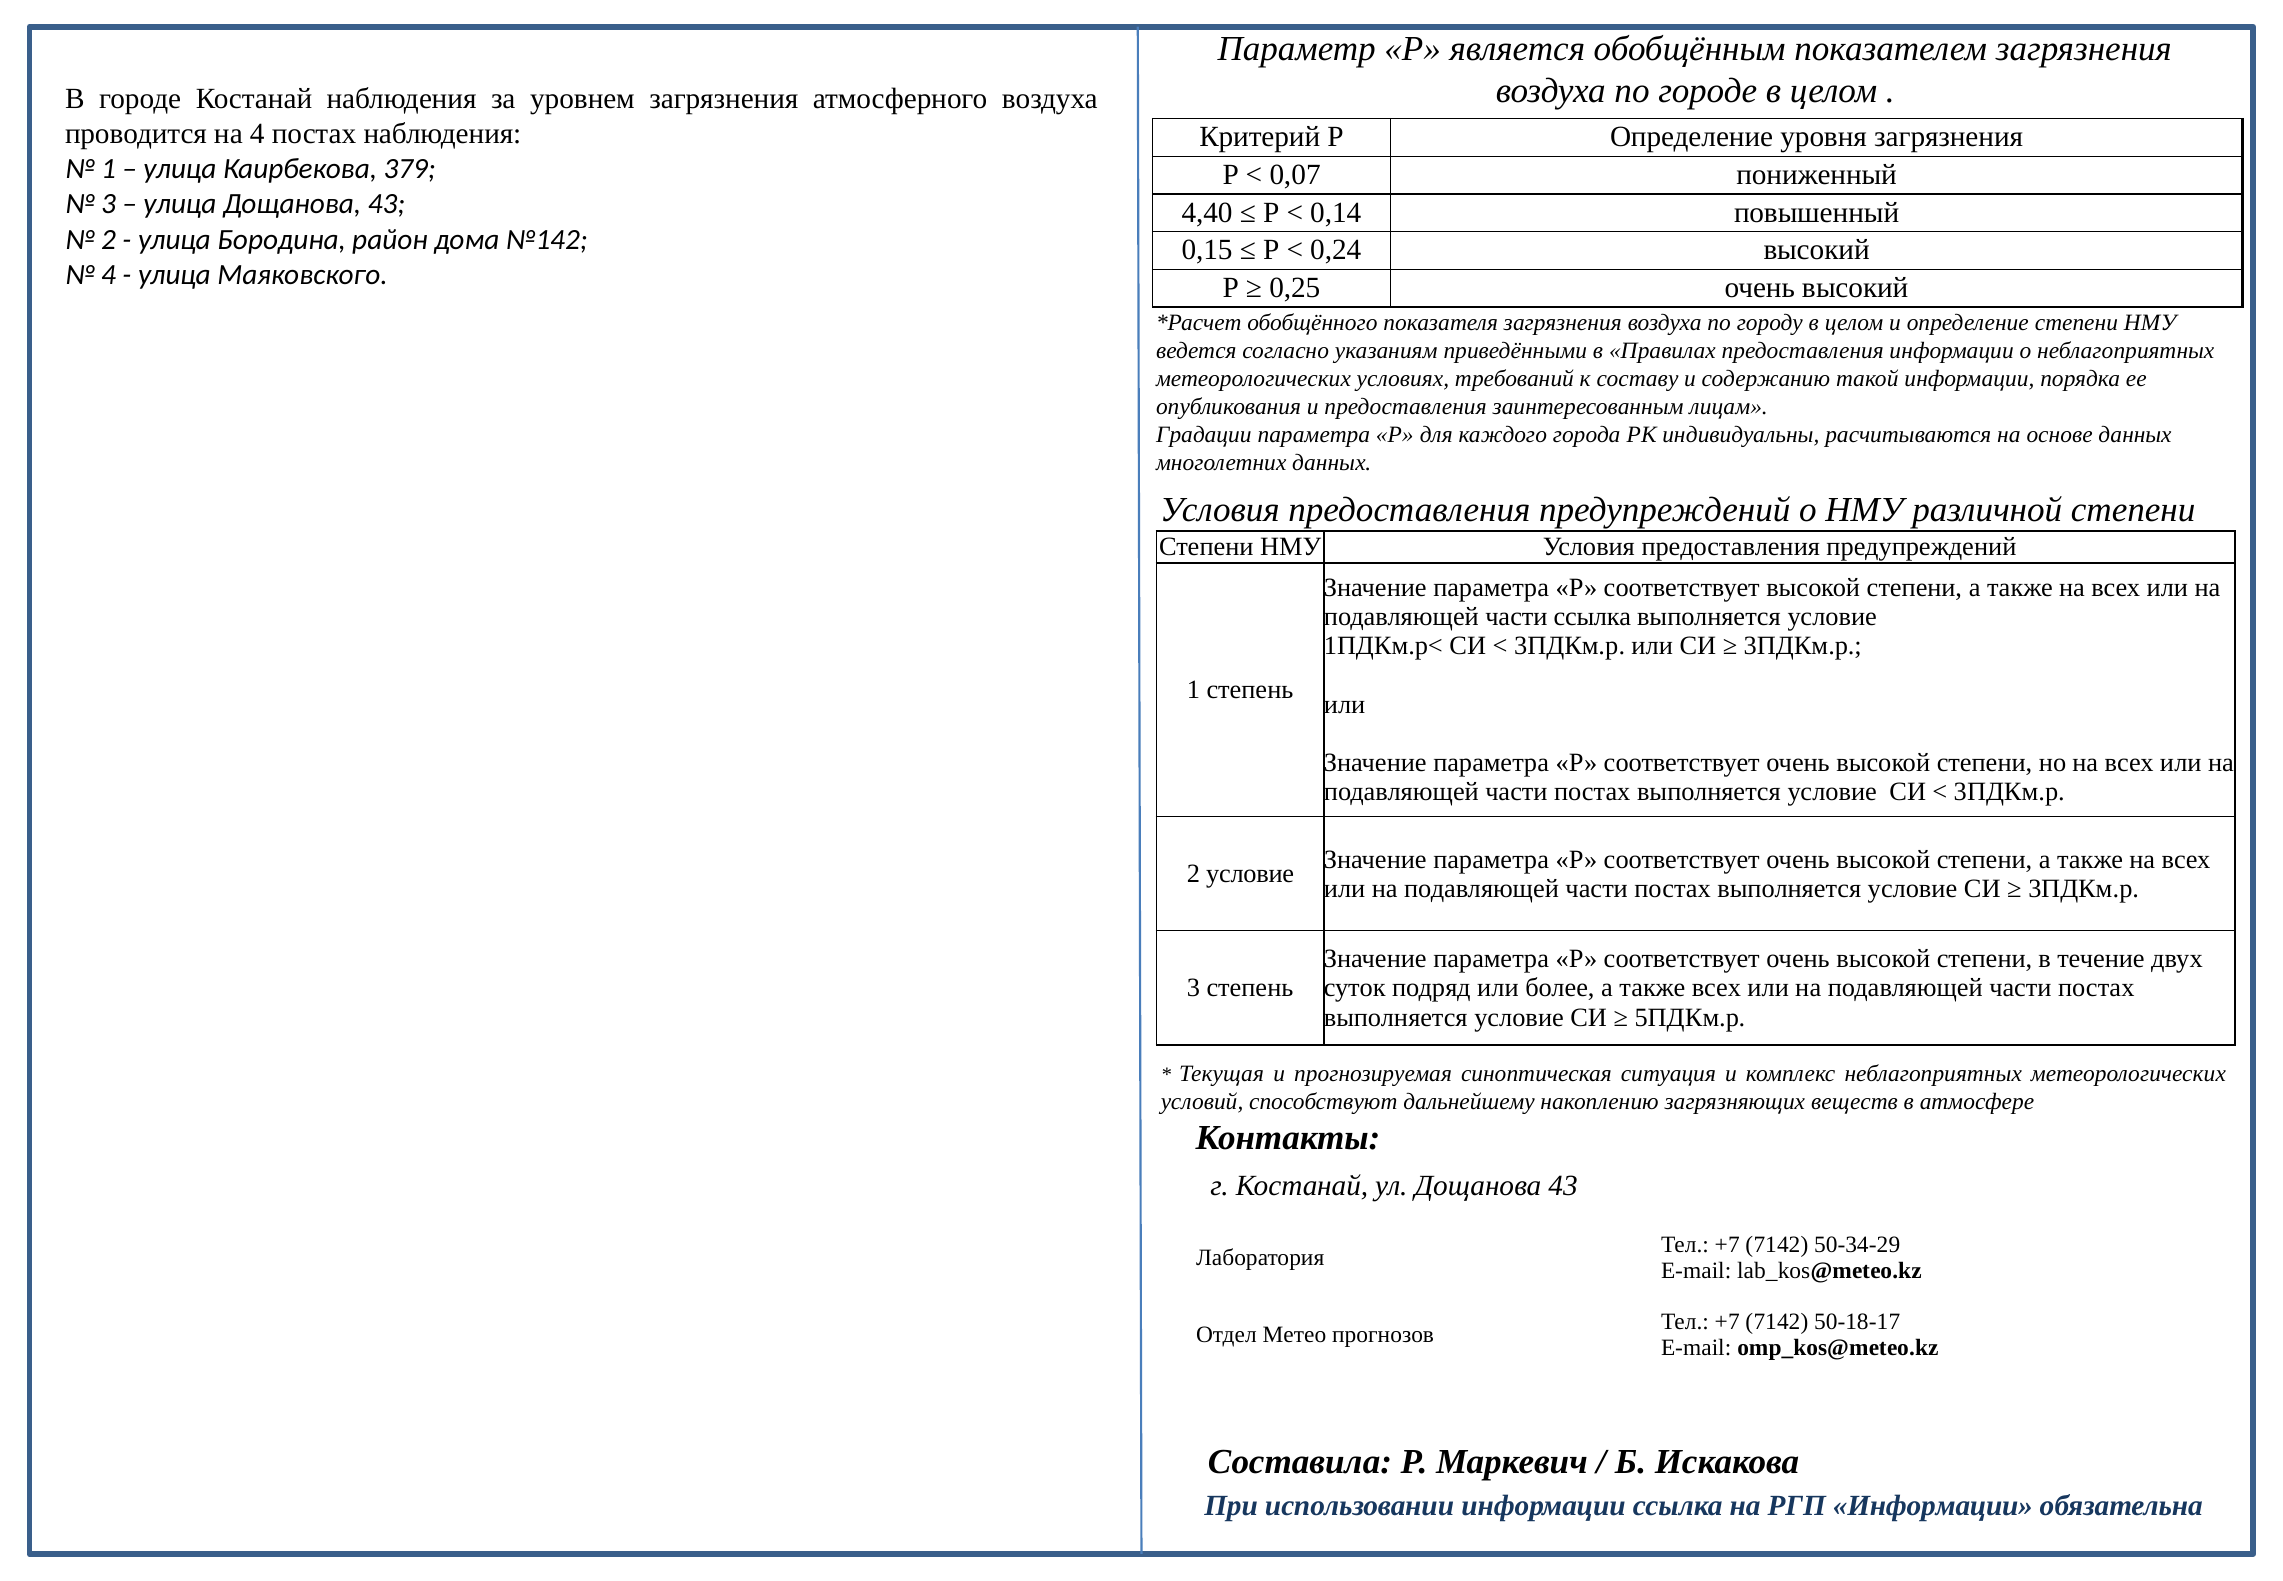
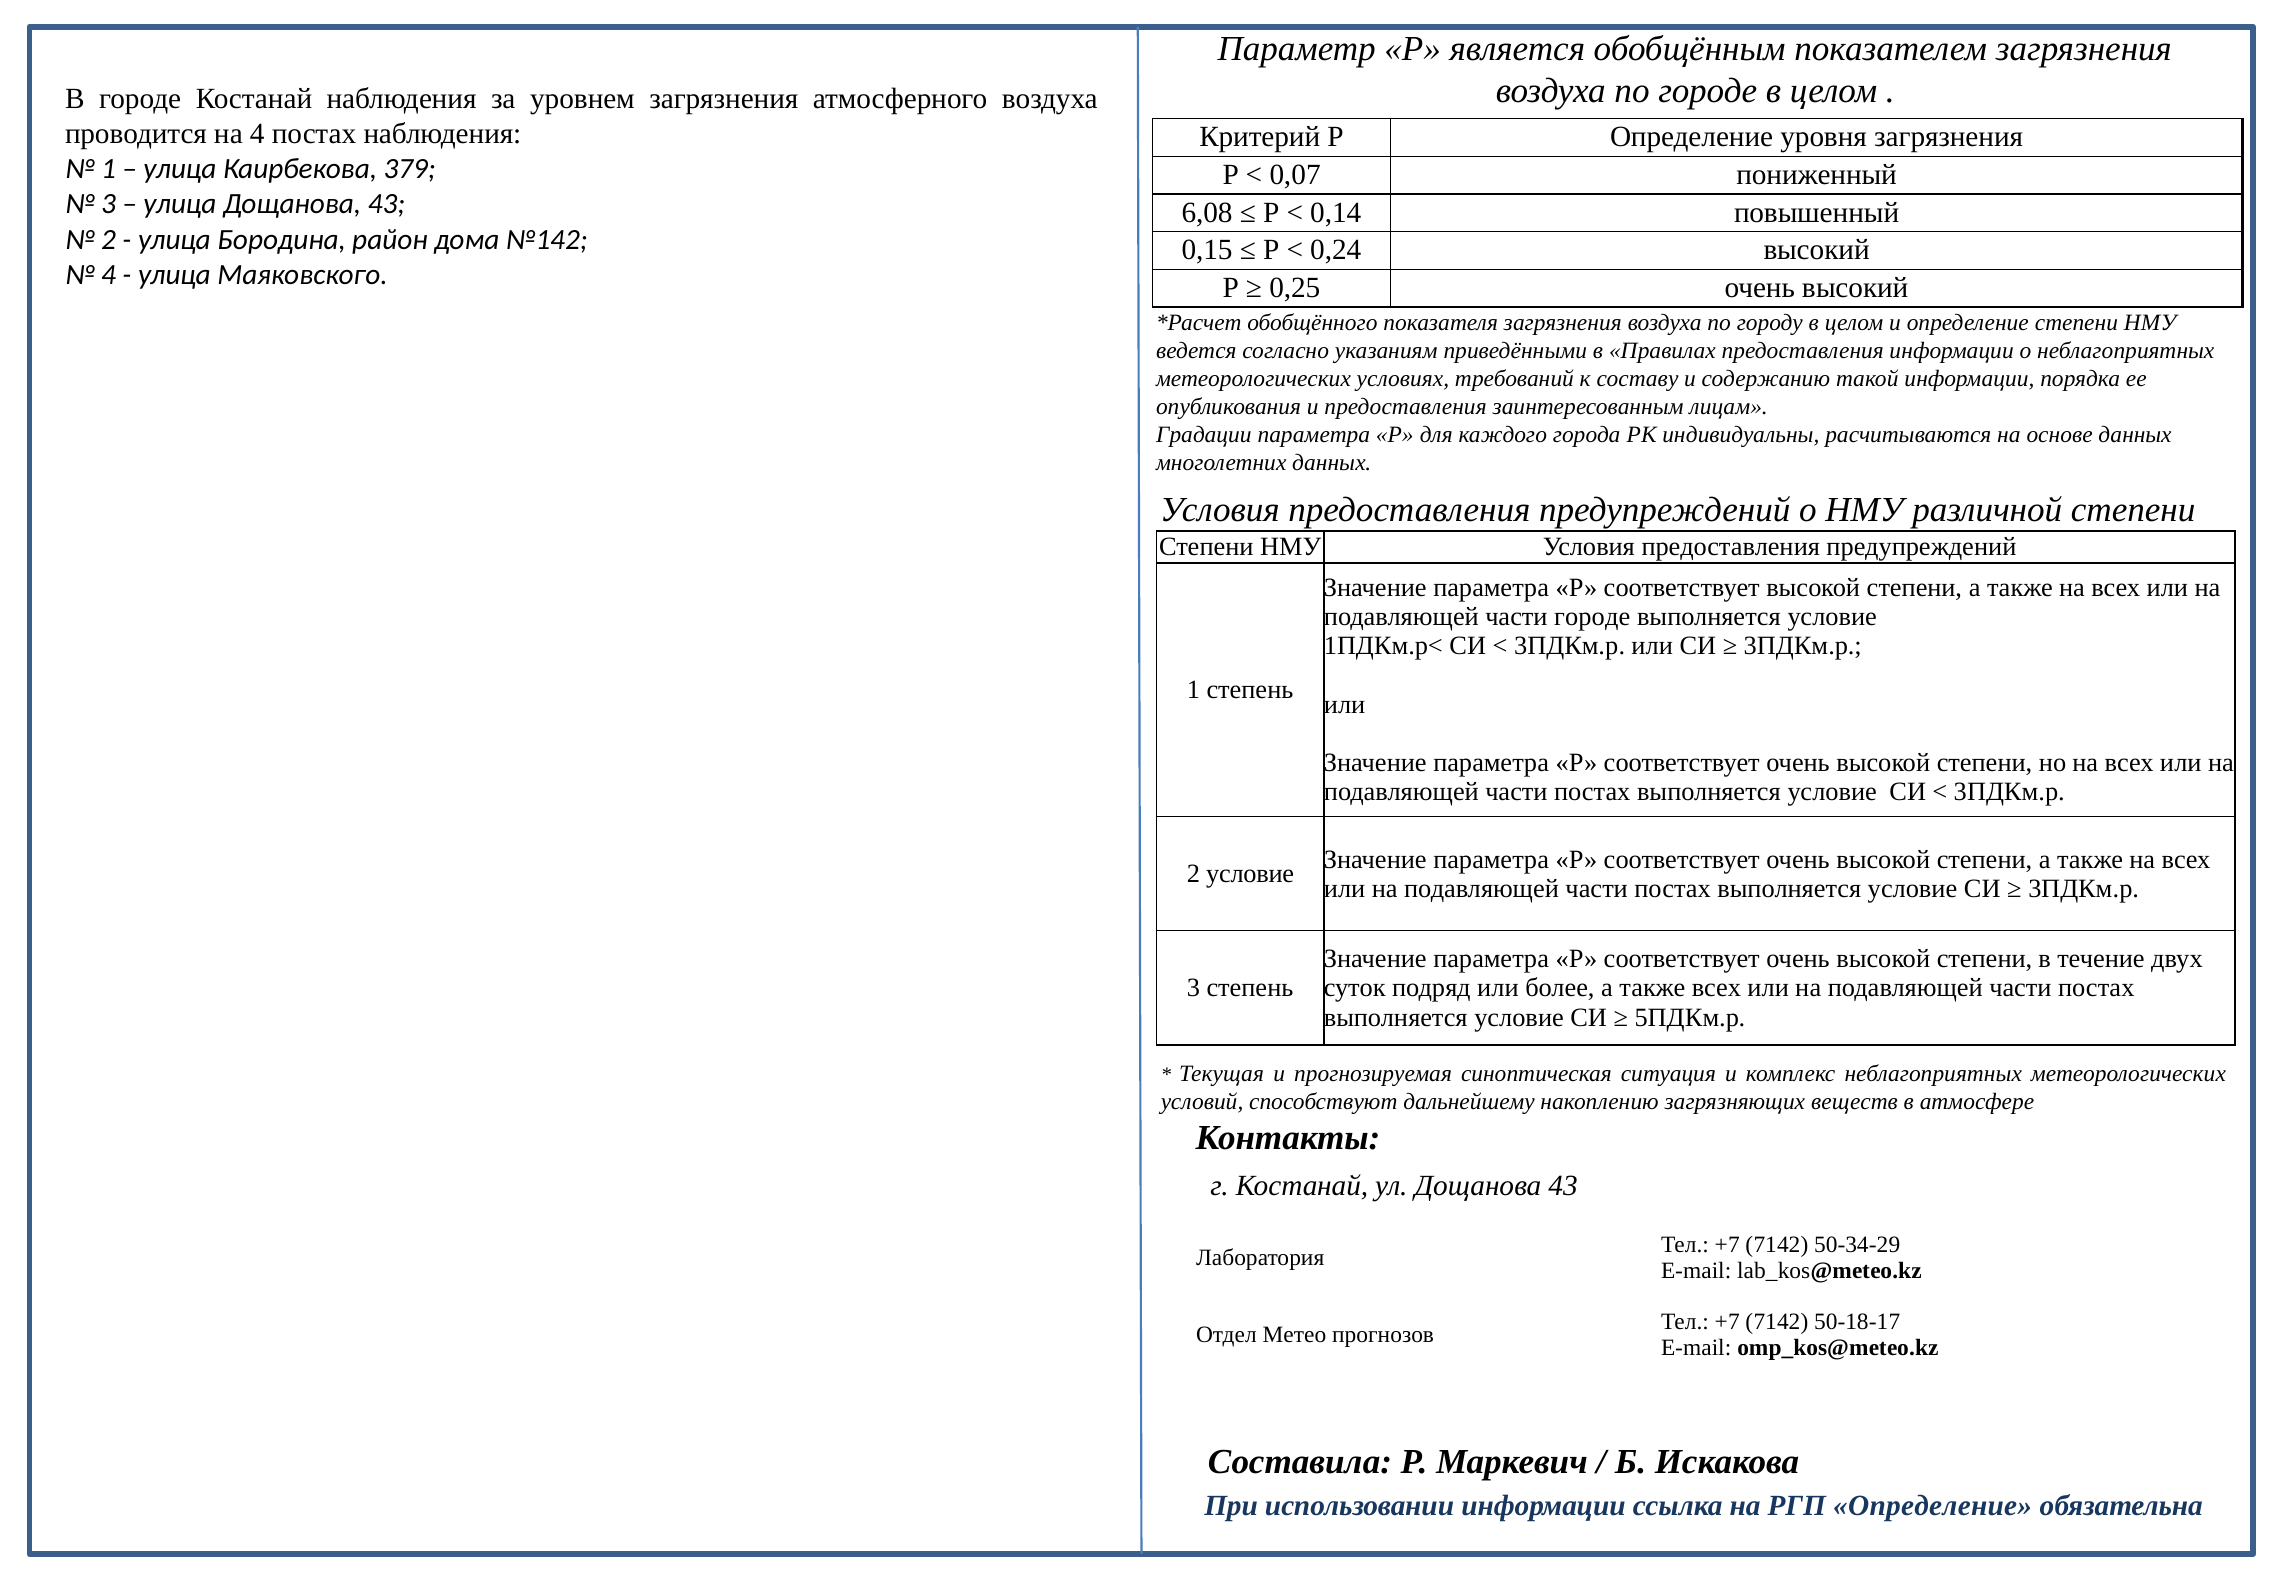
4,40: 4,40 -> 6,08 (1207, 212)
части ссылка: ссылка -> городе (1592, 617)
РГП Информации: Информации -> Определение (1933, 1505)
